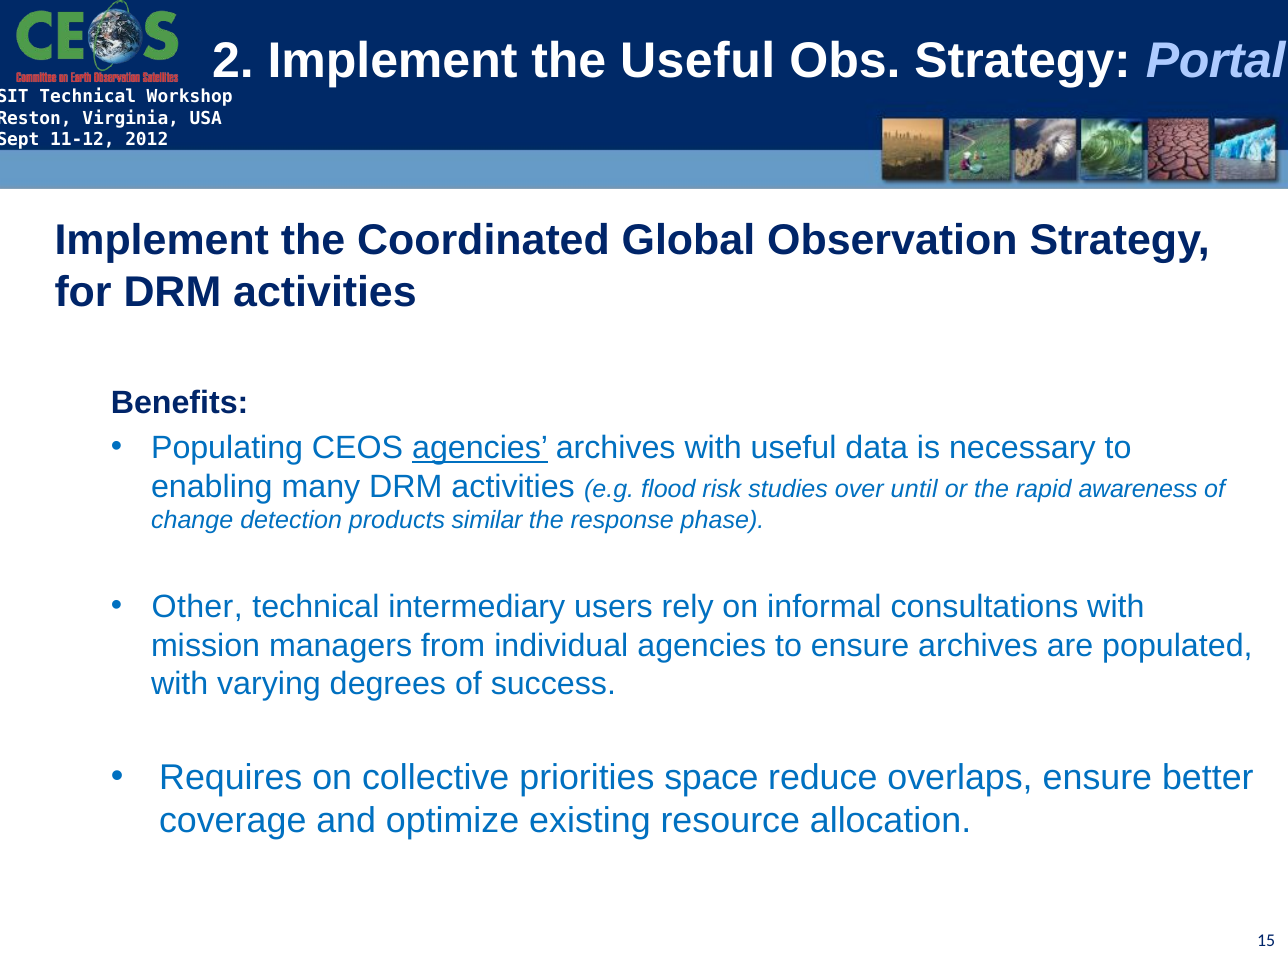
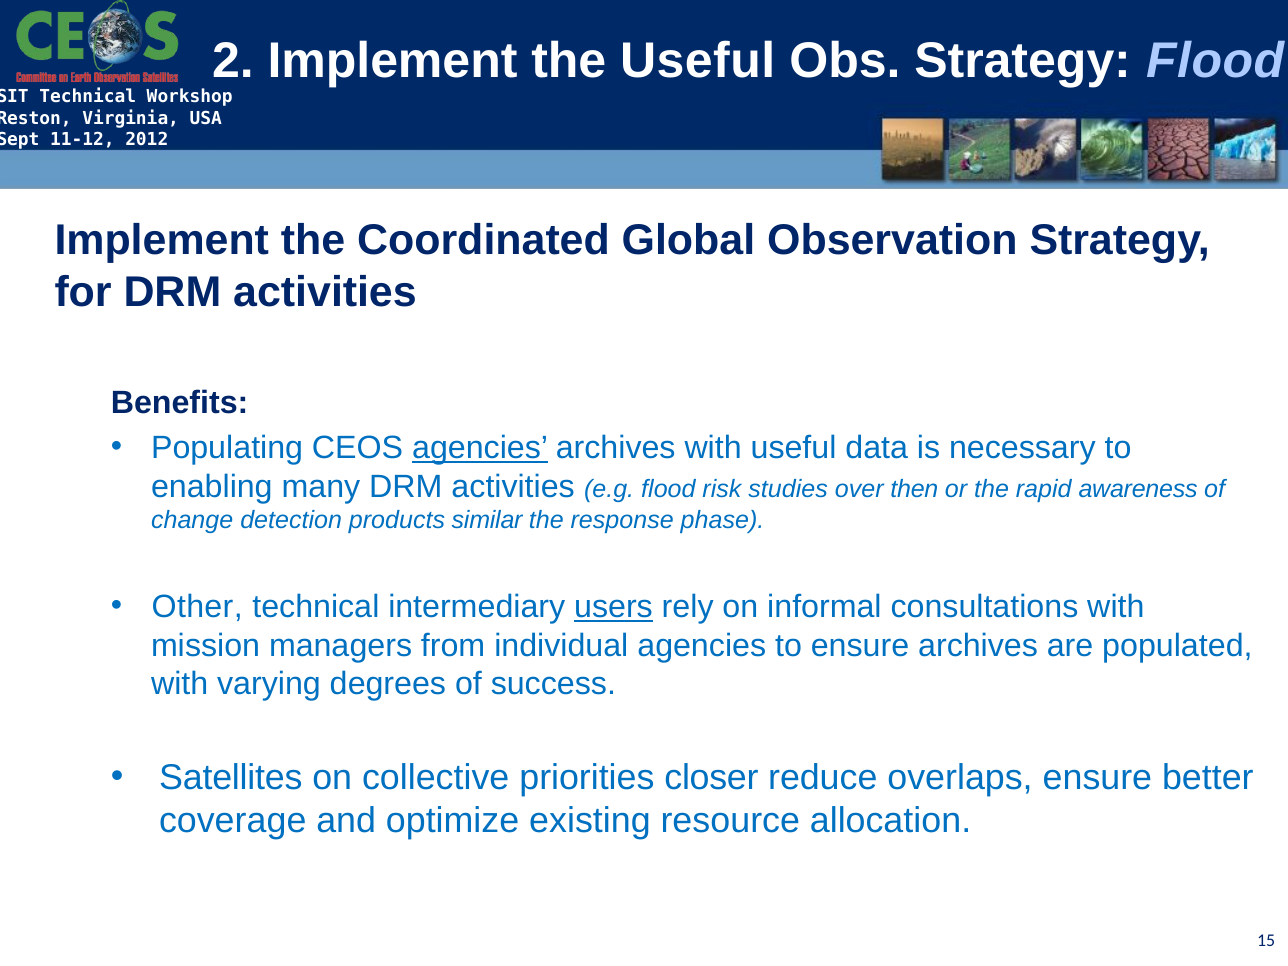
Strategy Portal: Portal -> Flood (1215, 61)
until: until -> then (914, 489)
users underline: none -> present (614, 607)
Requires: Requires -> Satellites (231, 777)
space: space -> closer (711, 777)
